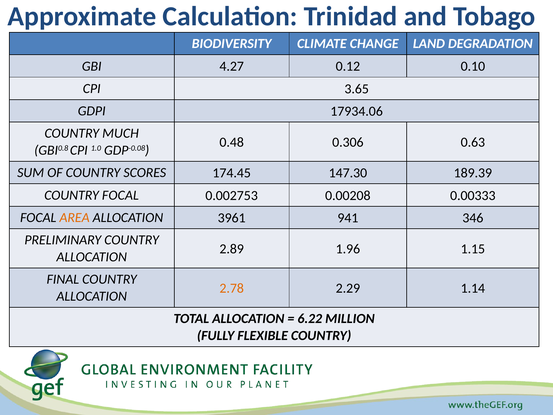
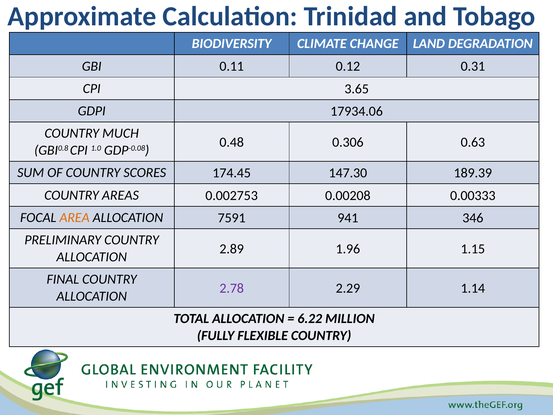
4.27: 4.27 -> 0.11 (232, 66)
0.10: 0.10 -> 0.31 (473, 66)
COUNTRY FOCAL: FOCAL -> AREAS (120, 195)
3961: 3961 -> 7591 (232, 218)
2.78 colour: orange -> purple (232, 288)
